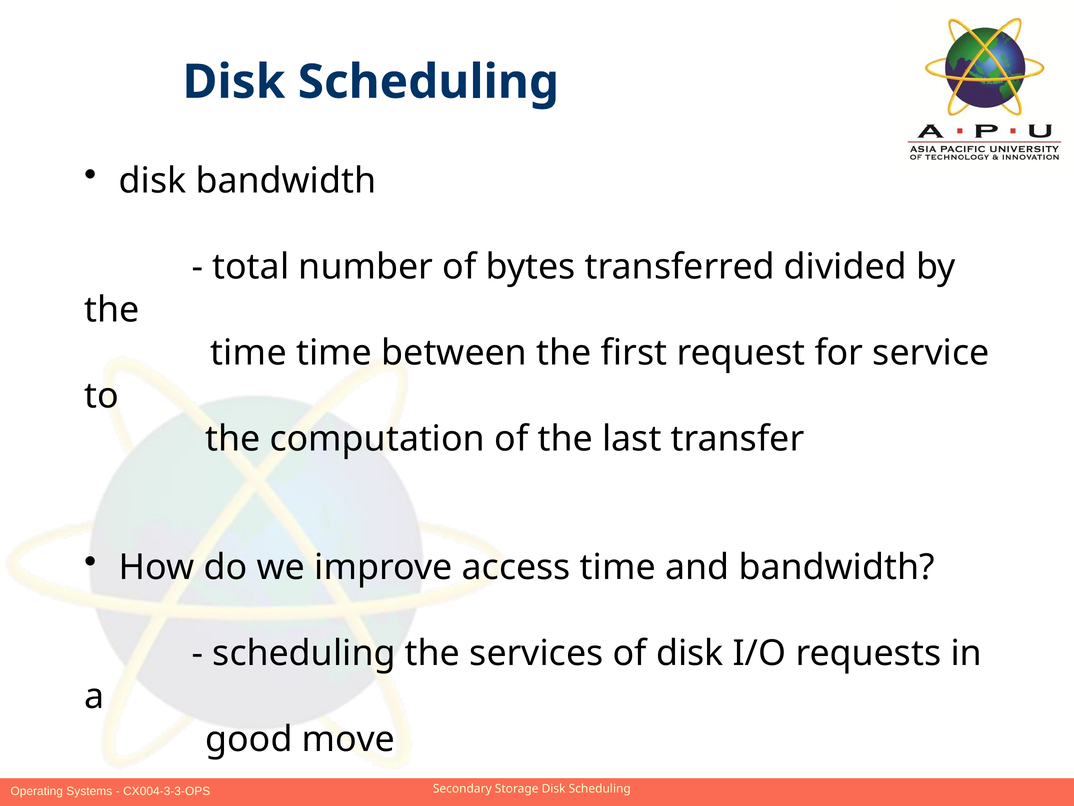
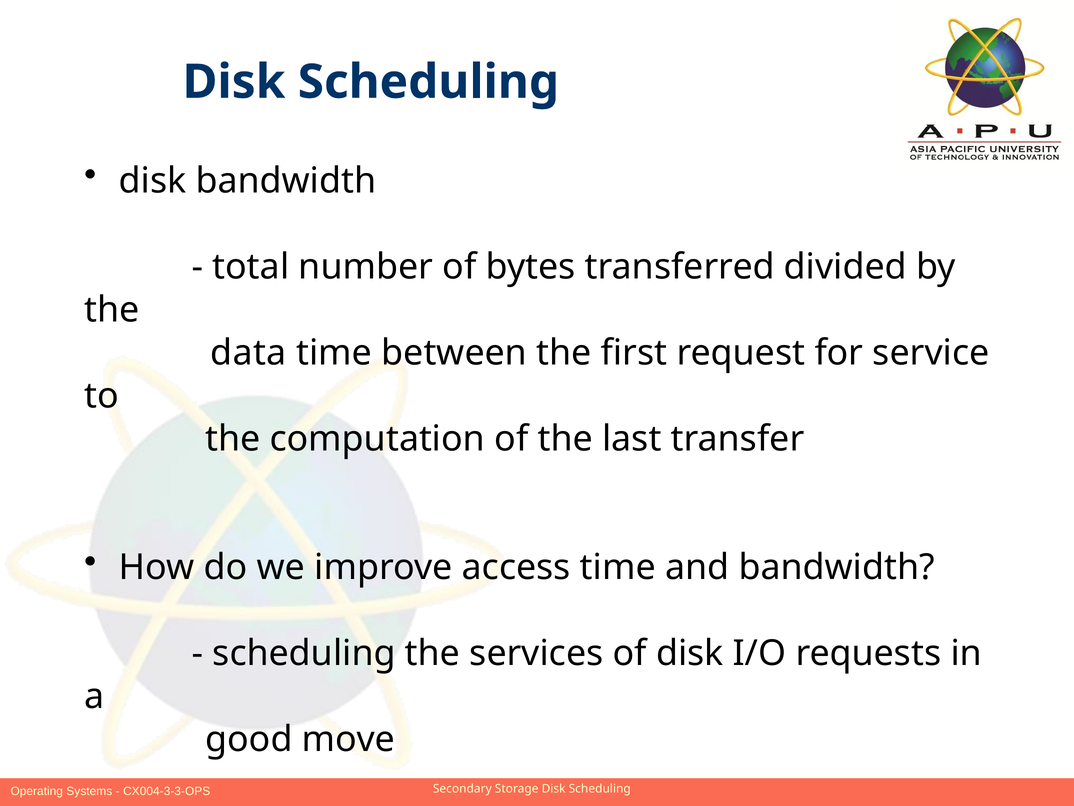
time: time -> data (248, 352)
